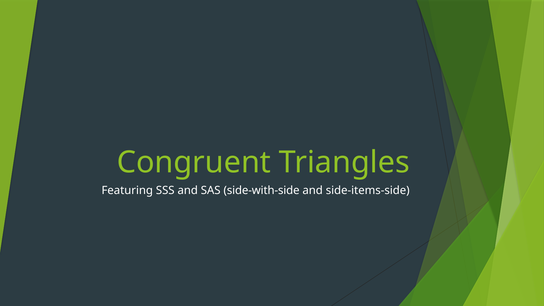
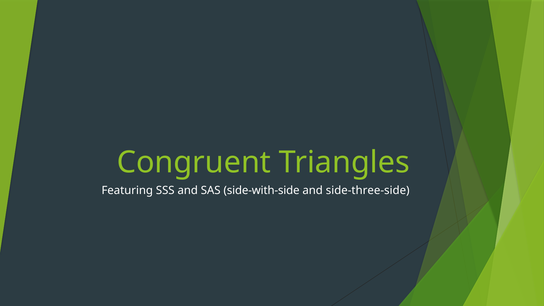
side-items-side: side-items-side -> side-three-side (368, 190)
